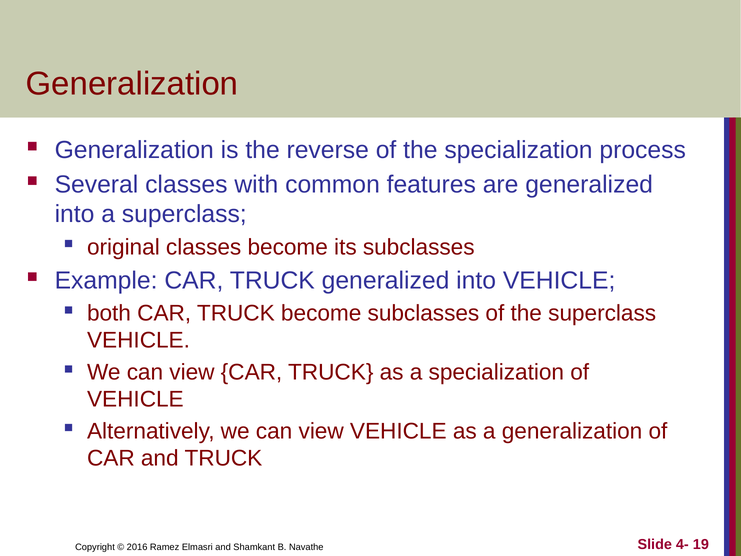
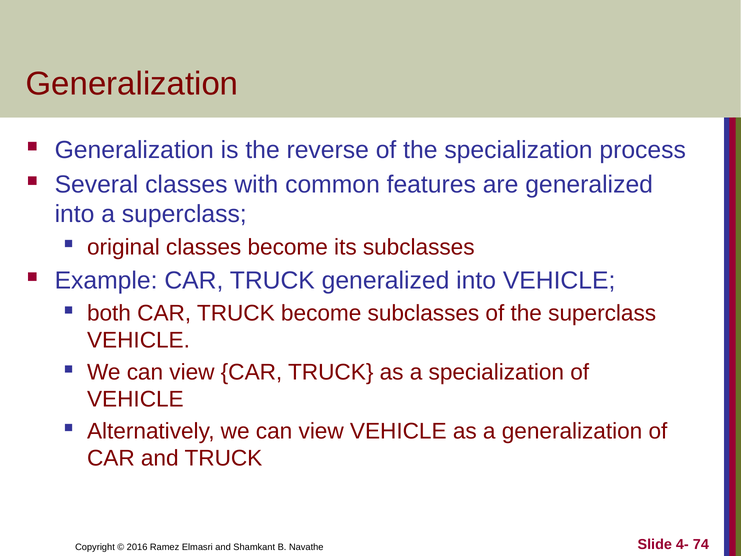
19: 19 -> 74 (701, 544)
